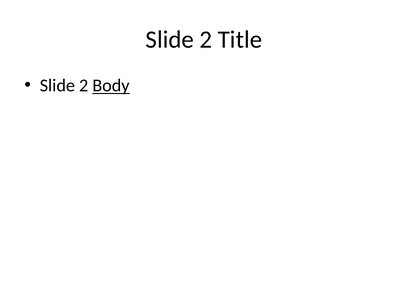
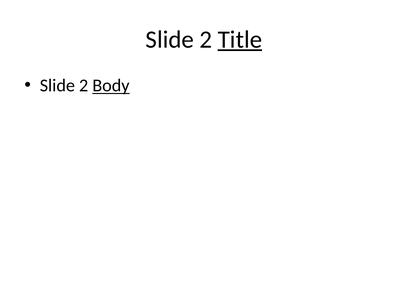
Title underline: none -> present (240, 39)
